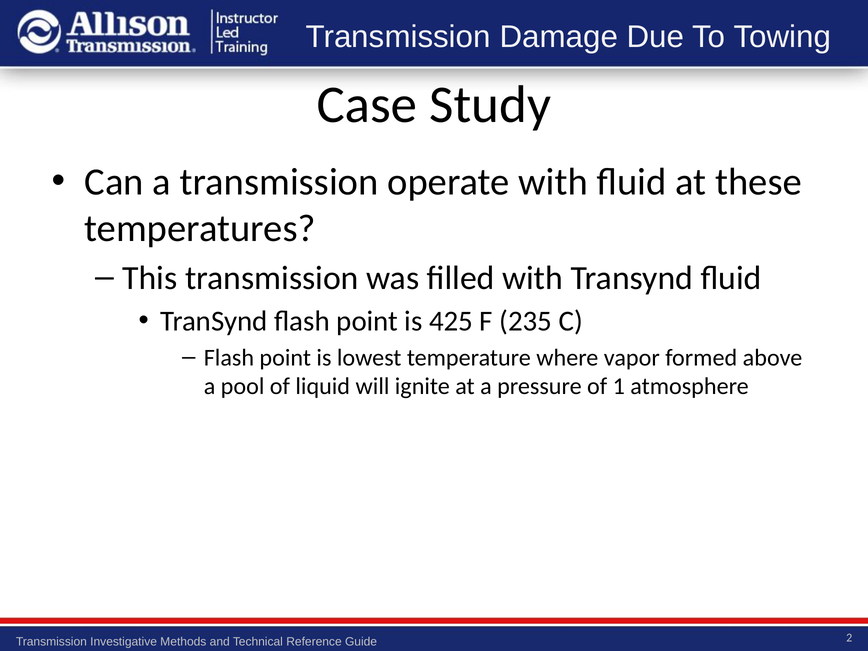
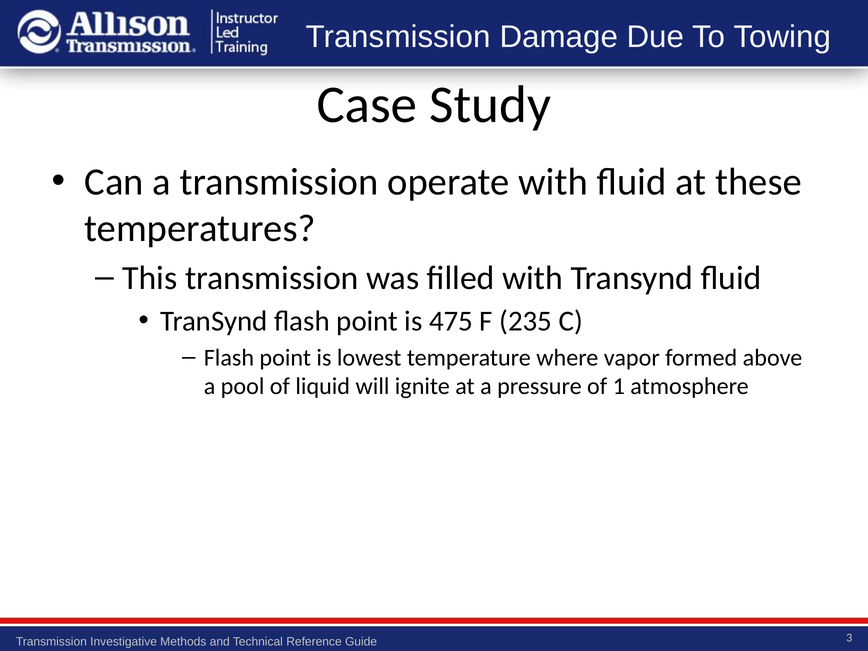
425: 425 -> 475 (451, 321)
2: 2 -> 3 (849, 638)
